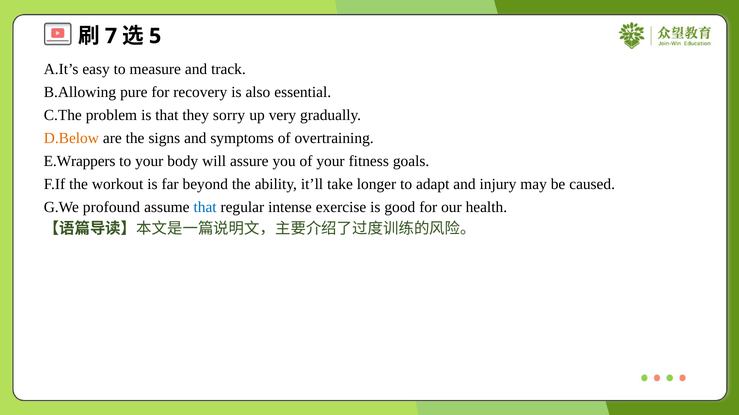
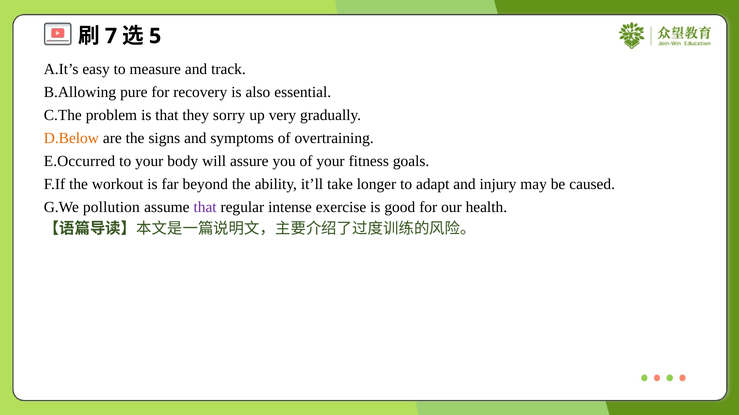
E.Wrappers: E.Wrappers -> E.Occurred (79, 162)
profound: profound -> pollution (111, 208)
that colour: blue -> purple (205, 208)
